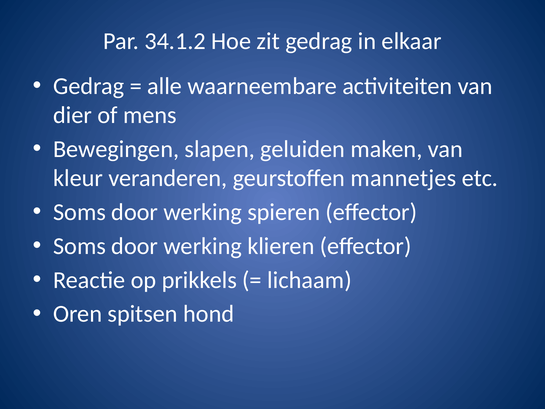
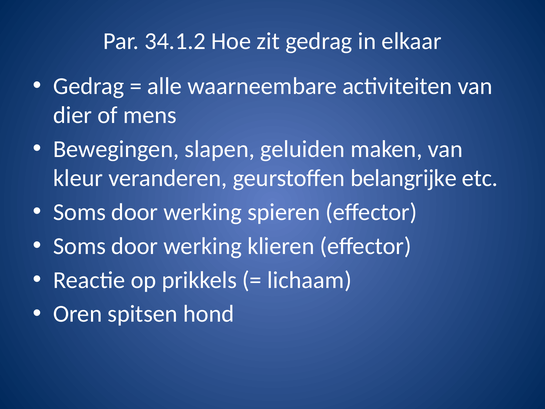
mannetjes: mannetjes -> belangrijke (404, 178)
